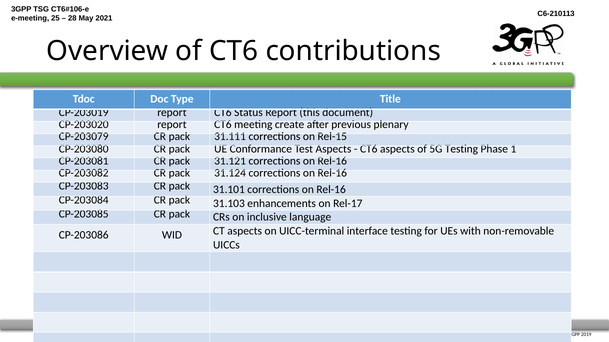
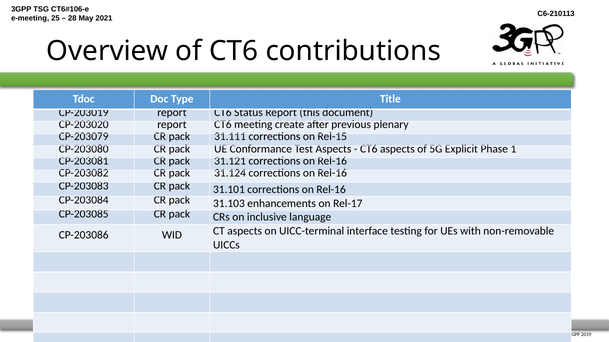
5G Testing: Testing -> Explicit (461, 149)
